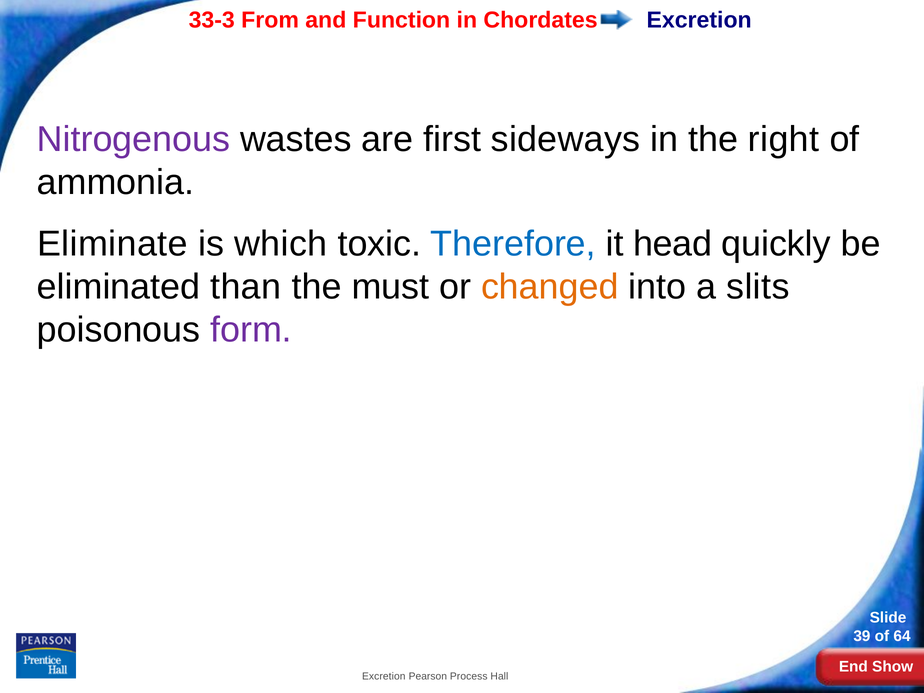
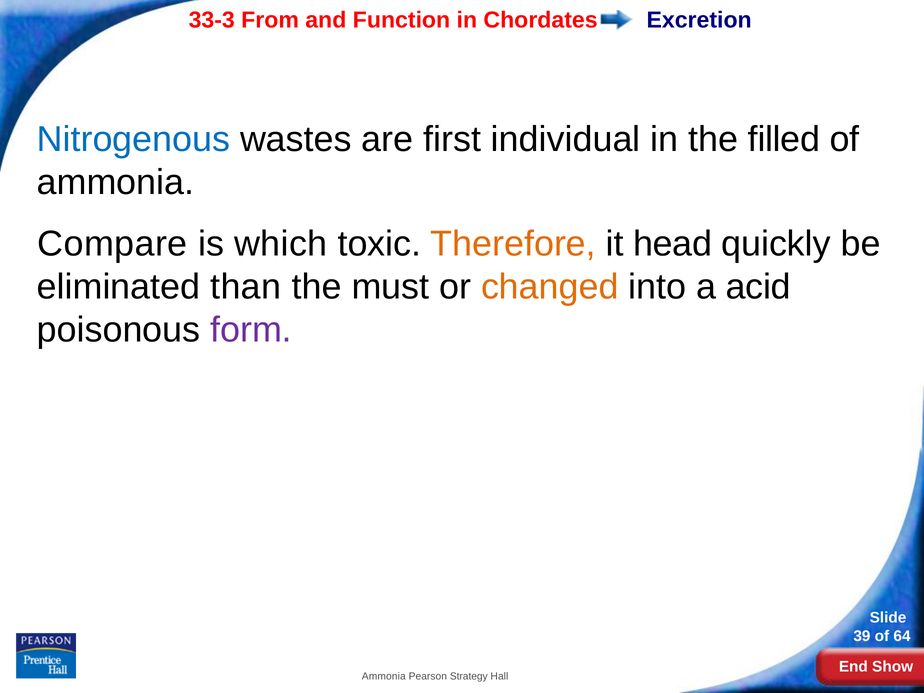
Nitrogenous colour: purple -> blue (133, 139)
sideways: sideways -> individual (566, 139)
right: right -> filled (784, 139)
Eliminate: Eliminate -> Compare (112, 244)
Therefore colour: blue -> orange (513, 244)
slits: slits -> acid (758, 287)
Excretion: Excretion -> Ammonia (384, 676)
Process: Process -> Strategy (469, 676)
